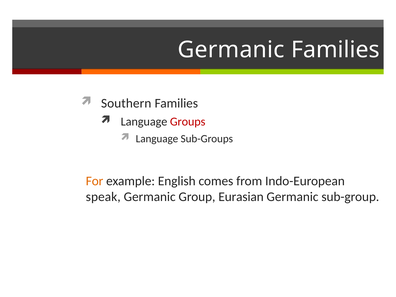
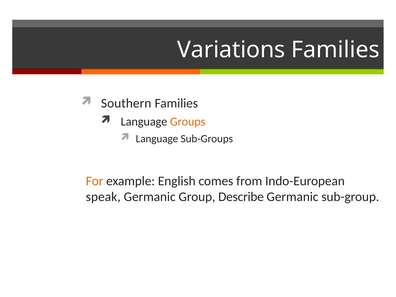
Germanic: Germanic -> Variations (231, 50)
Groups colour: red -> orange (188, 122)
Eurasian: Eurasian -> Describe (241, 197)
